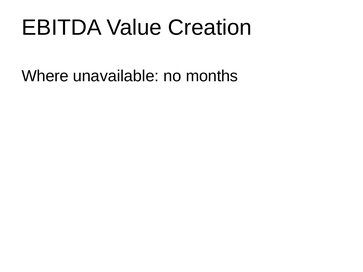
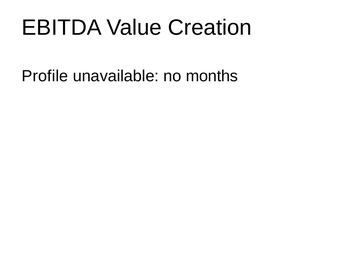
Where: Where -> Profile (45, 76)
